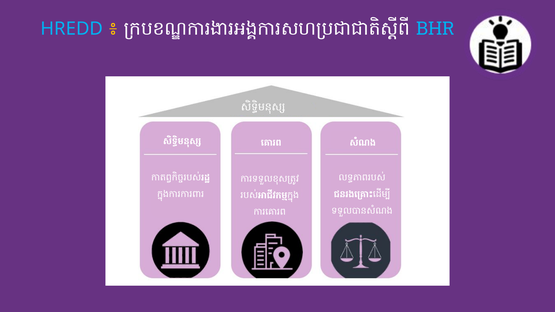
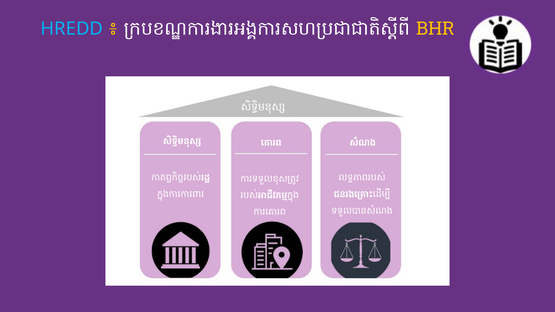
BHR colour: light blue -> yellow (435, 29)
